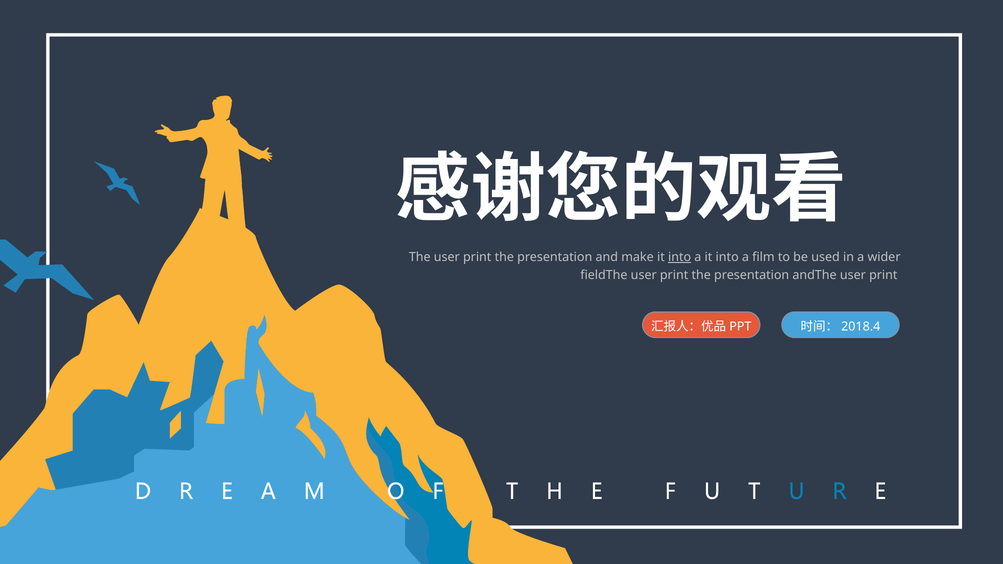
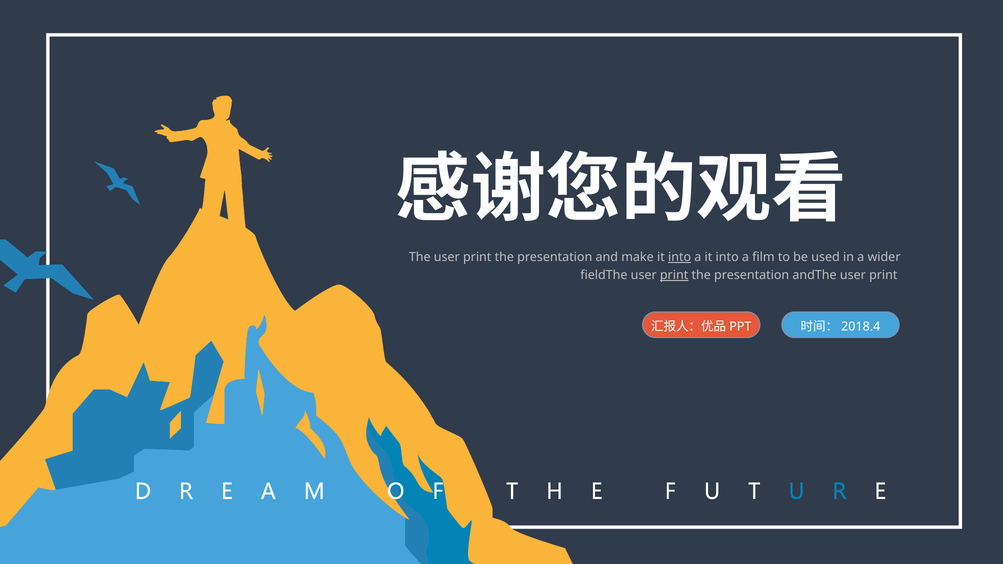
print underline: none -> present (674, 275)
